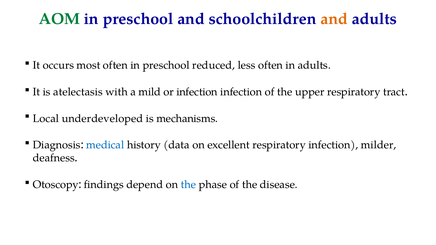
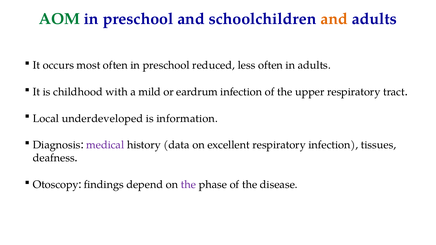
atelectasis: atelectasis -> childhood (78, 92)
or infection: infection -> eardrum (197, 92)
mechanisms: mechanisms -> information (187, 119)
medical colour: blue -> purple (105, 145)
milder: milder -> tissues (379, 145)
the colour: blue -> purple (188, 185)
